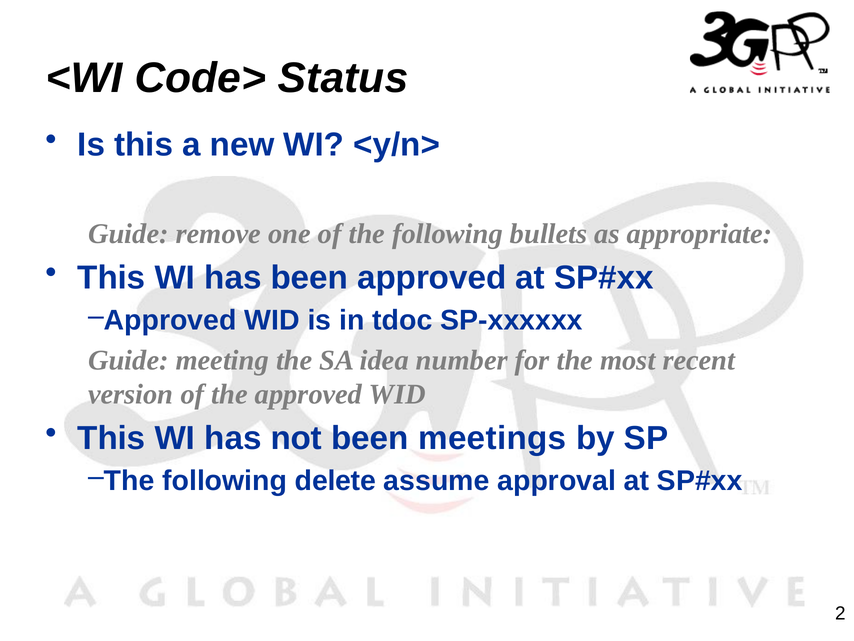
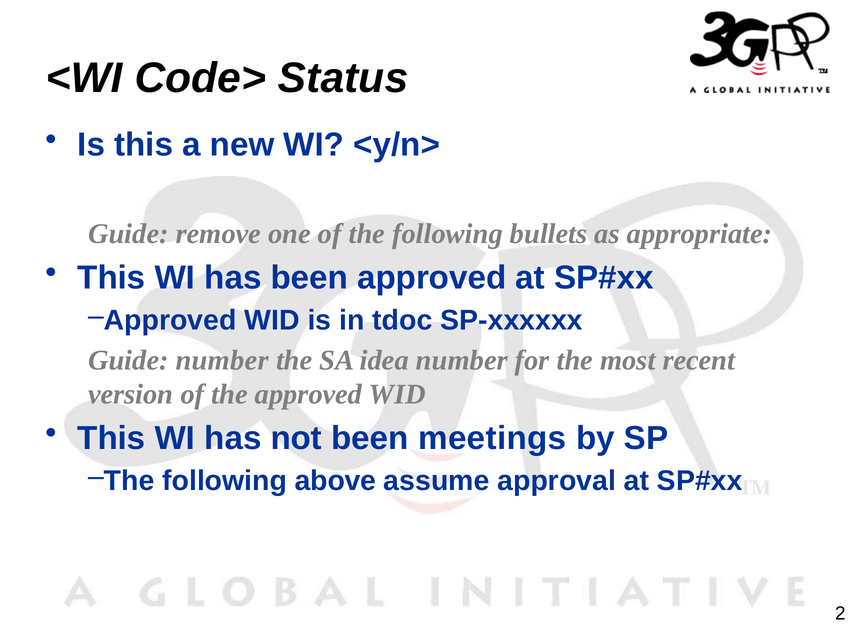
Guide meeting: meeting -> number (222, 360)
delete: delete -> above (335, 481)
